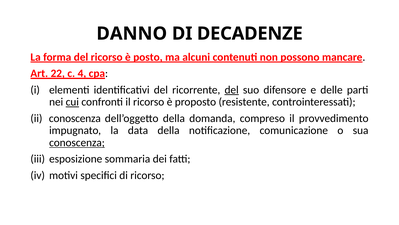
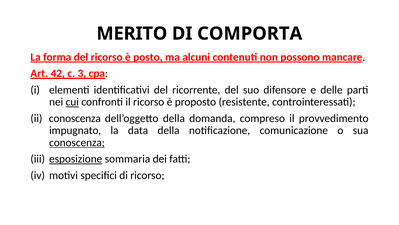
DANNO: DANNO -> MERITO (132, 34)
DECADENZE: DECADENZE -> COMPORTA (250, 34)
22: 22 -> 42 (58, 73)
4: 4 -> 3 (82, 73)
del underline: present -> none (232, 90)
esposizione underline: none -> present (76, 159)
